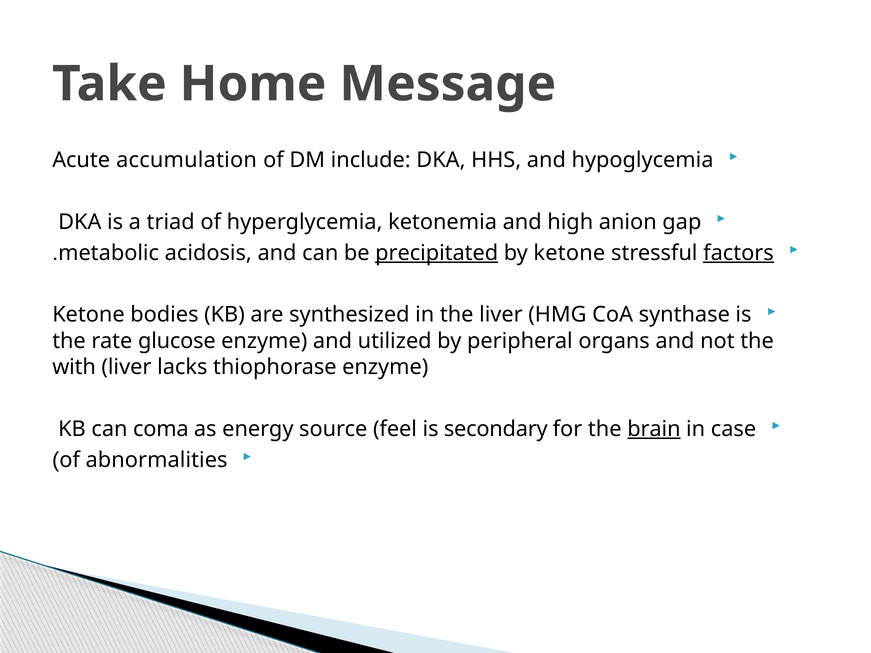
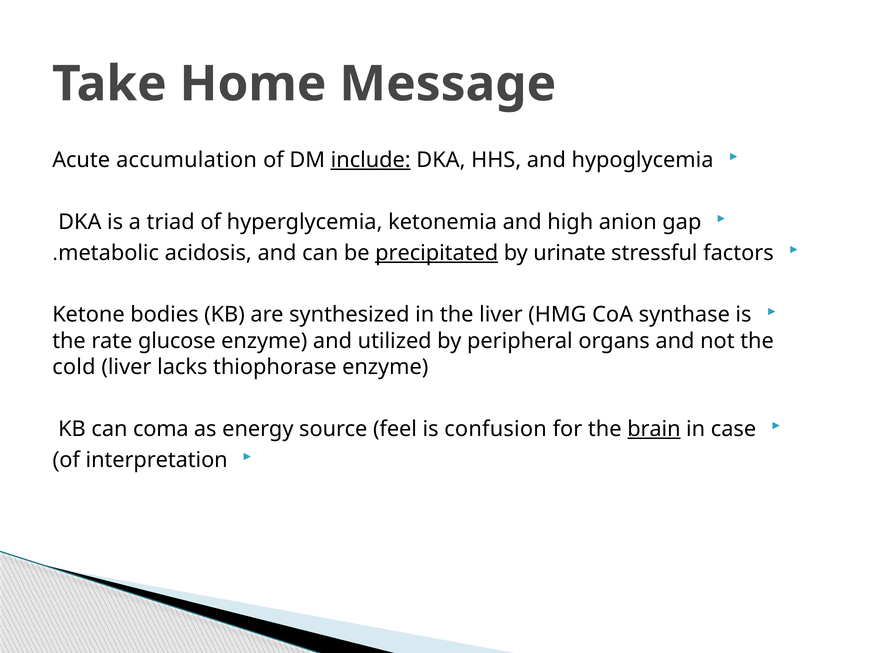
include underline: none -> present (371, 160)
by ketone: ketone -> urinate (570, 253)
factors underline: present -> none (738, 253)
with: with -> cold (74, 367)
secondary: secondary -> confusion (496, 429)
abnormalities: abnormalities -> interpretation (157, 460)
